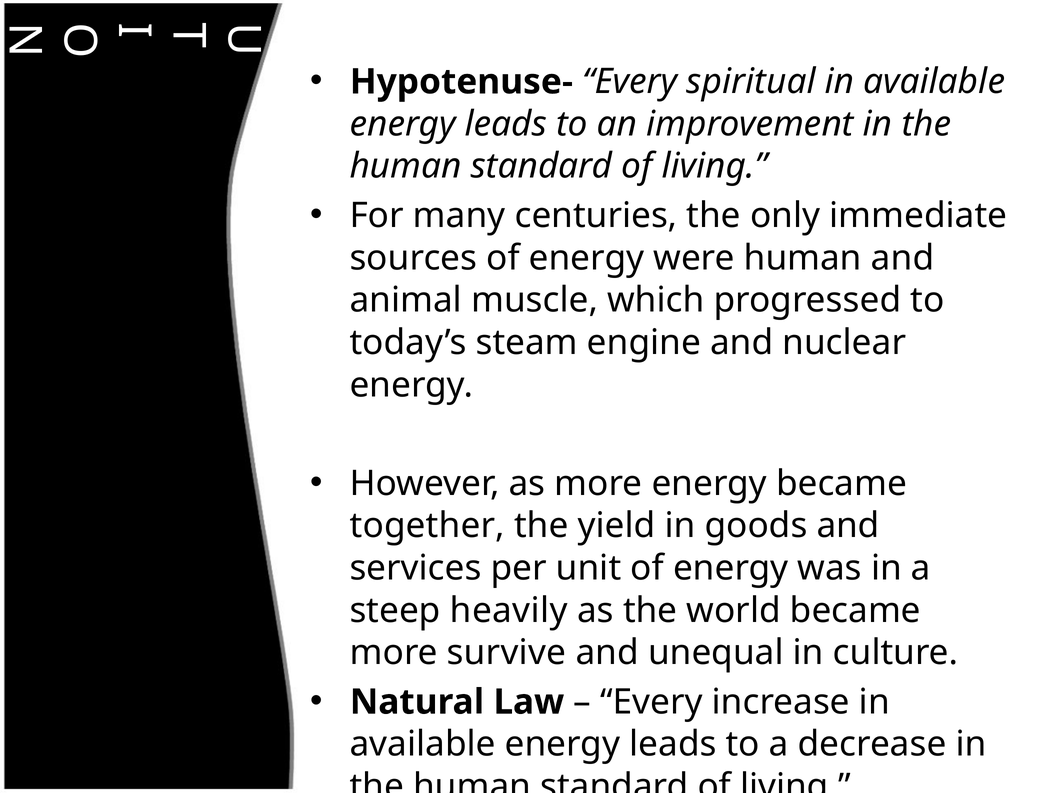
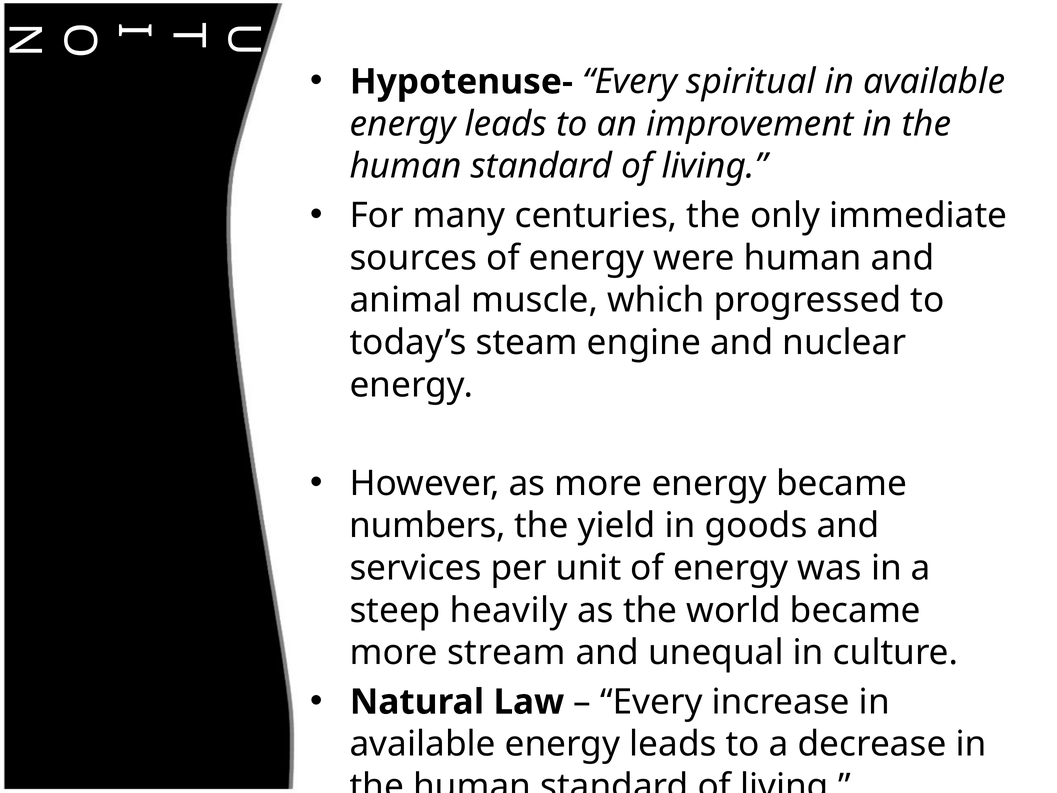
together: together -> numbers (428, 526)
survive: survive -> stream (506, 652)
